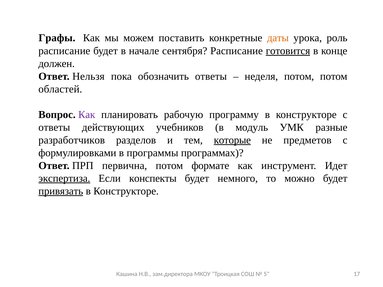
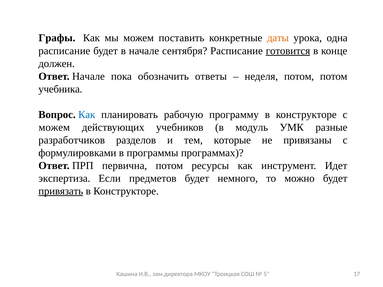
роль: роль -> одна (337, 38)
Ответ Нельзя: Нельзя -> Начале (88, 76)
областей: областей -> учебника (60, 89)
Как colour: purple -> blue (87, 115)
ответы: ответы -> можем (54, 127)
которые underline: present -> none (232, 140)
предметов: предметов -> привязаны (307, 140)
формате: формате -> ресурсы (210, 166)
экспертиза underline: present -> none (64, 179)
конспекты: конспекты -> предметов (153, 179)
